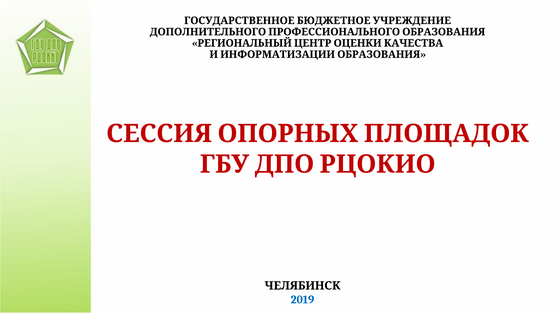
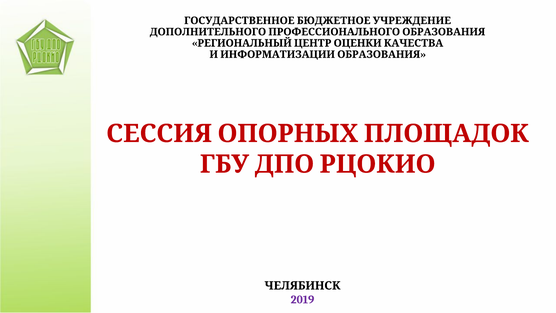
2019 colour: blue -> purple (303, 299)
